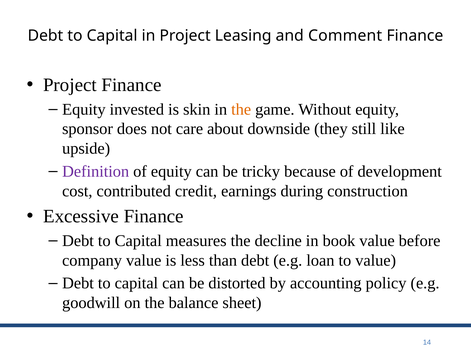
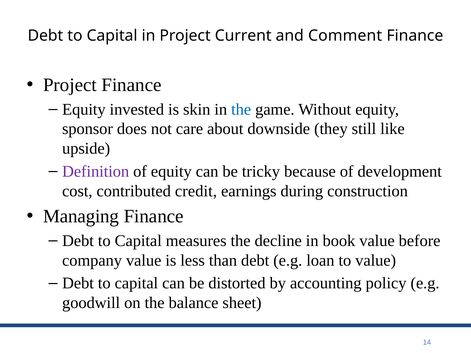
Leasing: Leasing -> Current (243, 36)
the colour: orange -> blue (241, 109)
Excessive: Excessive -> Managing (81, 216)
